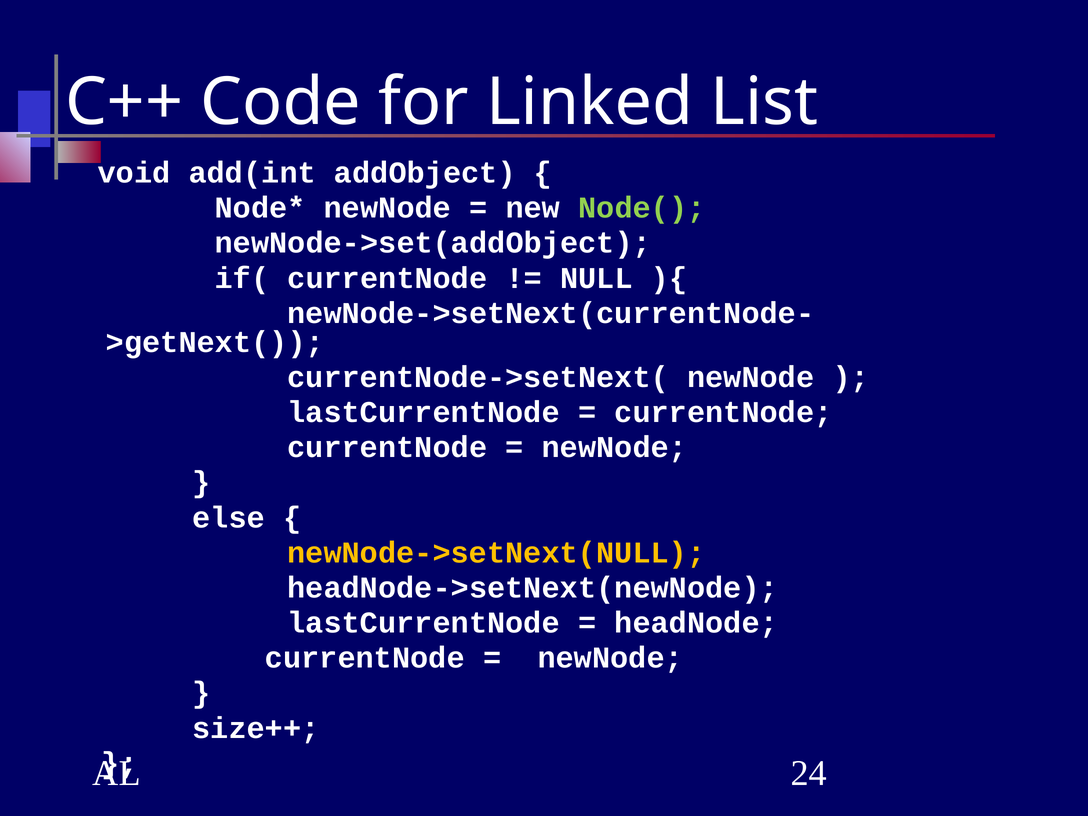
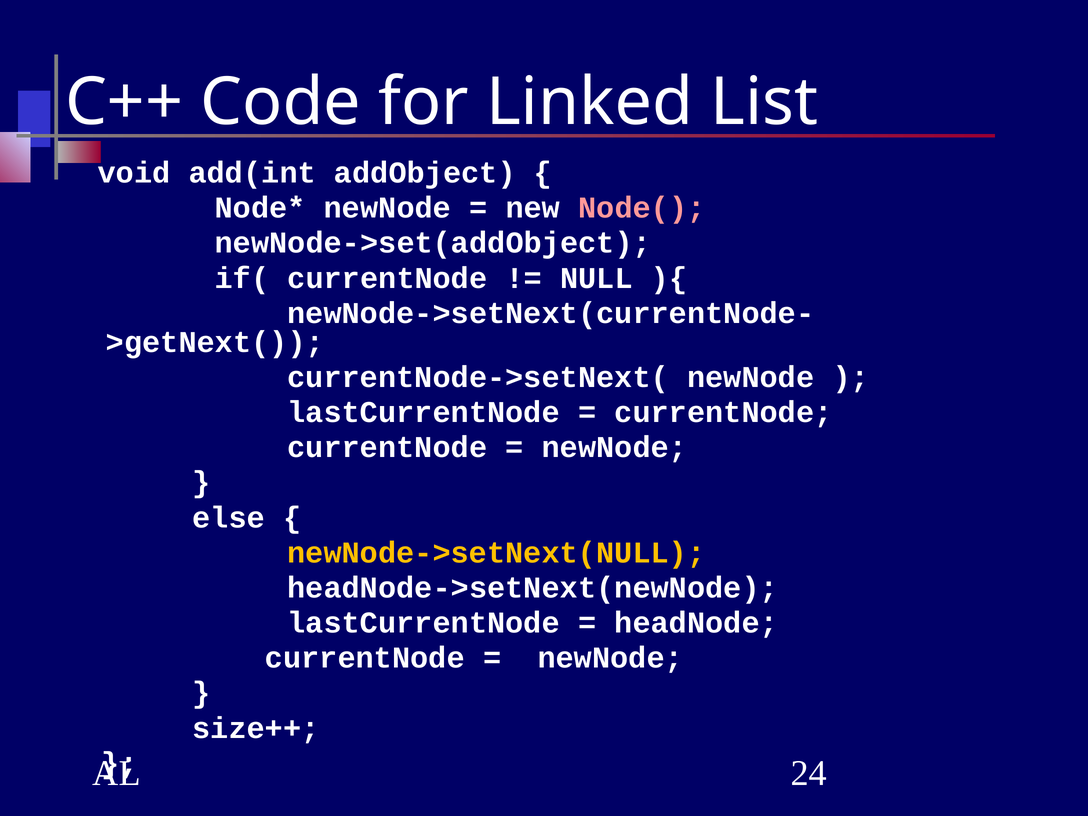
Node( colour: light green -> pink (642, 208)
